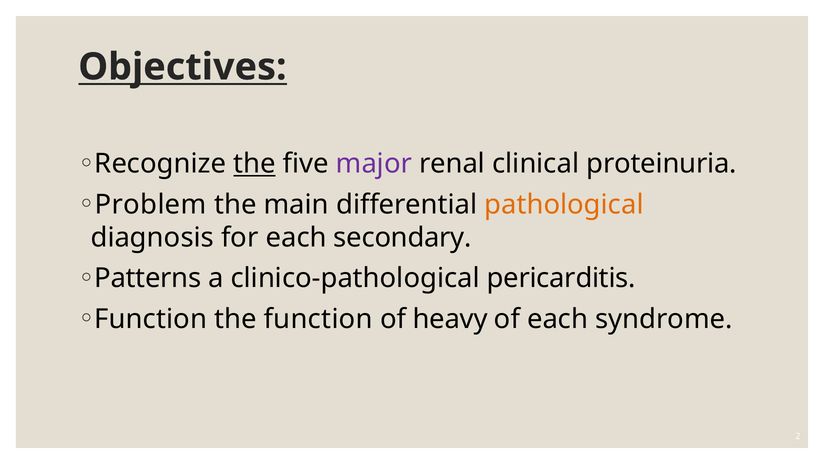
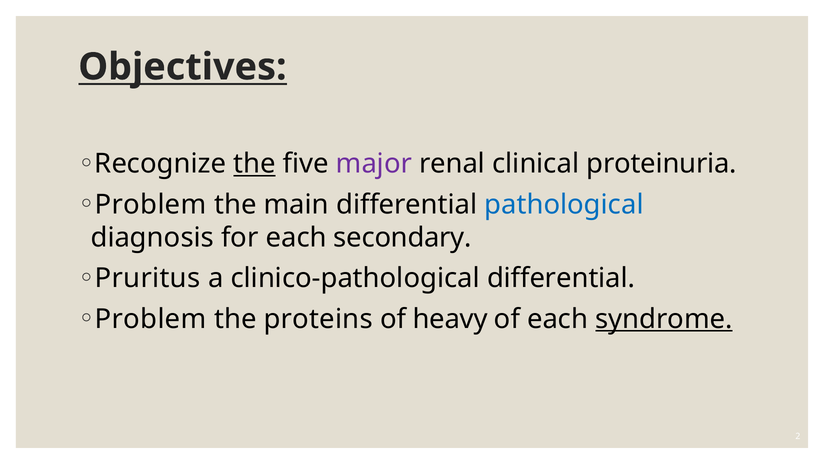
pathological colour: orange -> blue (564, 204)
Patterns: Patterns -> Pruritus (148, 278)
clinico-pathological pericarditis: pericarditis -> differential (561, 278)
Function: Function -> Problem (151, 319)
the function: function -> proteins (318, 319)
syndrome underline: none -> present (664, 319)
